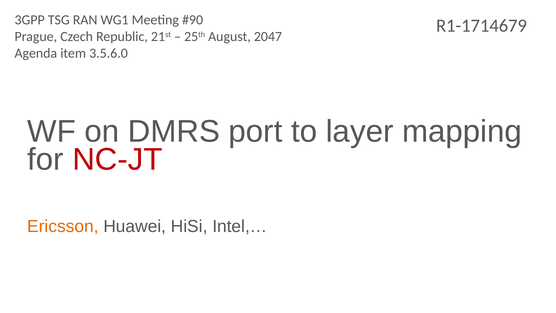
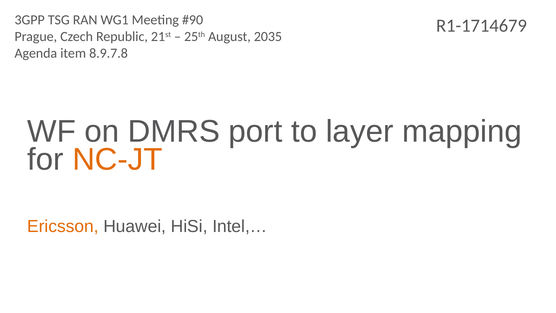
2047: 2047 -> 2035 (268, 37)
3.5.6.0: 3.5.6.0 -> 8.9.7.8 (108, 53)
NC-JT colour: red -> orange (117, 159)
